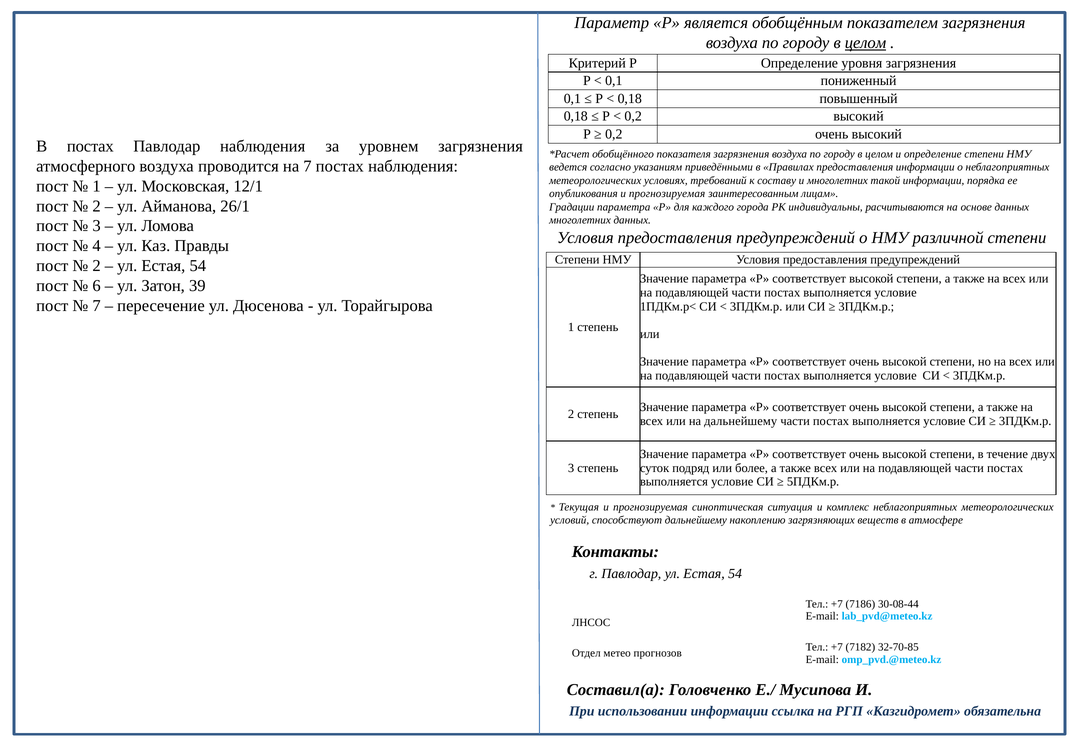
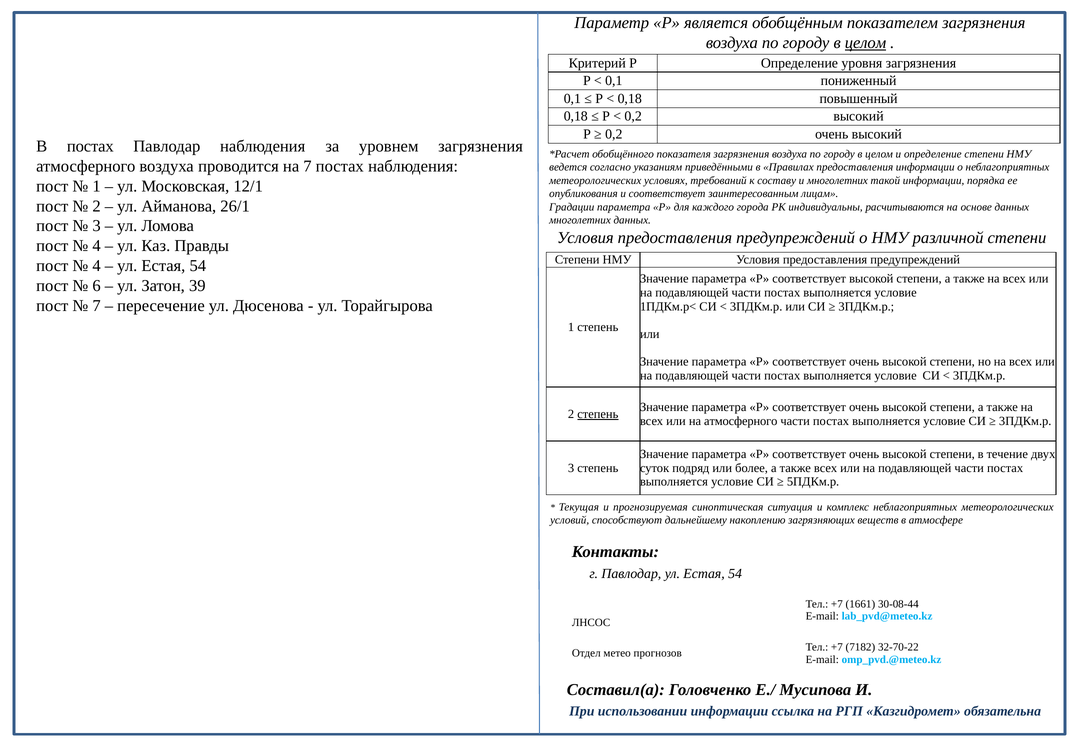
опубликования и прогнозируемая: прогнозируемая -> соответствует (667, 194)
2: 2 -> 4 (97, 266)
степень underline: none -> present (598, 414)
на дальнейшему: дальнейшему -> атмосферного (741, 421)
7186: 7186 -> 1661 (860, 604)
32-70-85: 32-70-85 -> 32-70-22 (898, 647)
